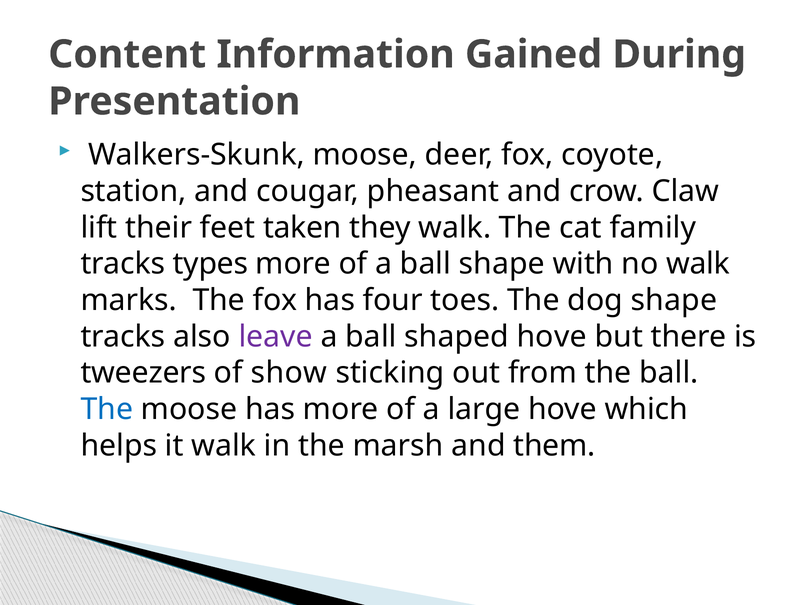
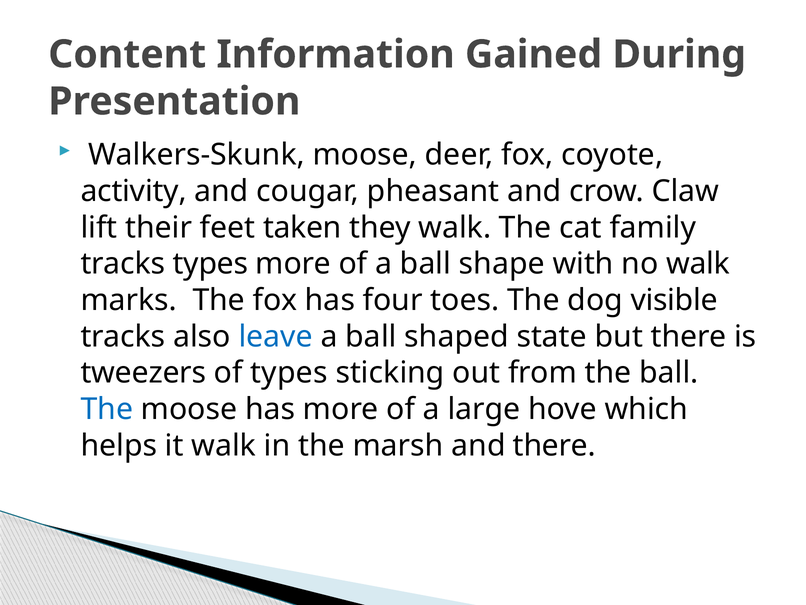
station: station -> activity (134, 191)
dog shape: shape -> visible (674, 300)
leave colour: purple -> blue (276, 336)
shaped hove: hove -> state (552, 336)
of show: show -> types (289, 373)
and them: them -> there (554, 445)
